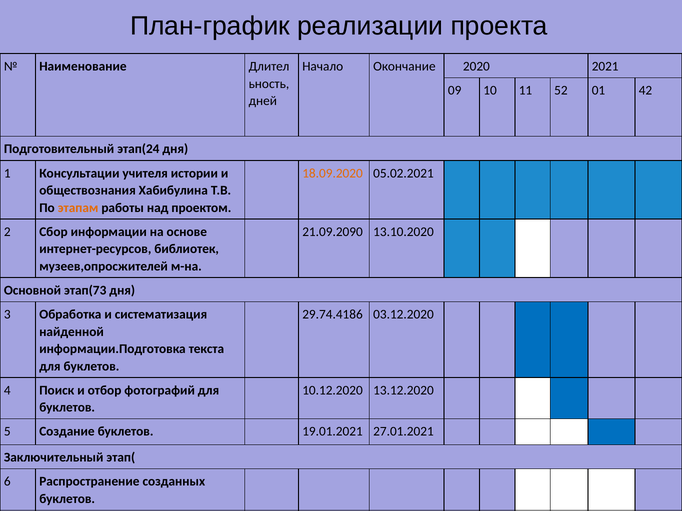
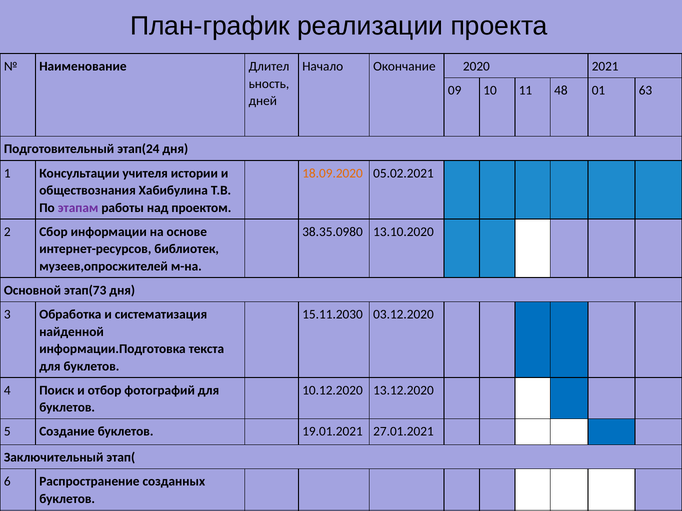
52: 52 -> 48 (561, 91)
42: 42 -> 63 (645, 91)
этапам colour: orange -> purple (78, 208)
21.09.2090: 21.09.2090 -> 38.35.0980 (333, 232)
29.74.4186: 29.74.4186 -> 15.11.2030 (333, 315)
